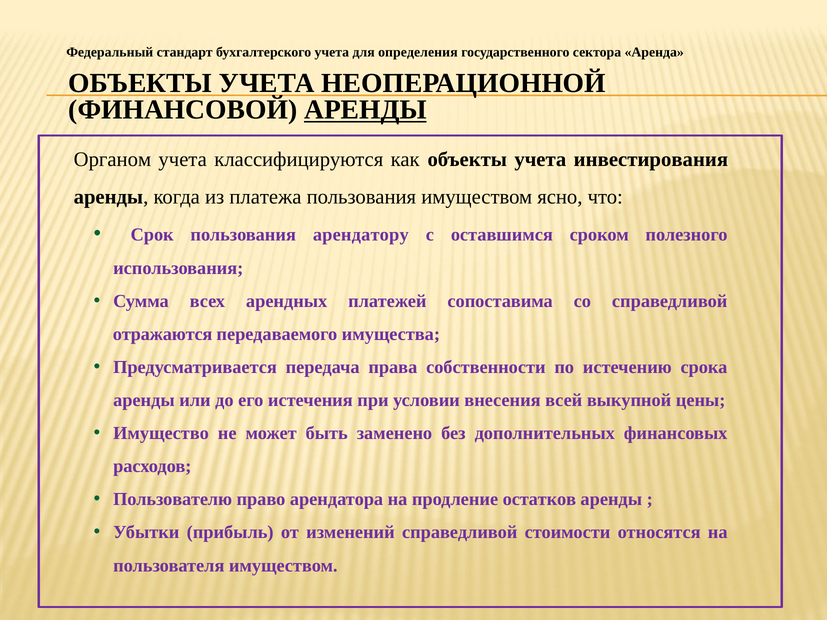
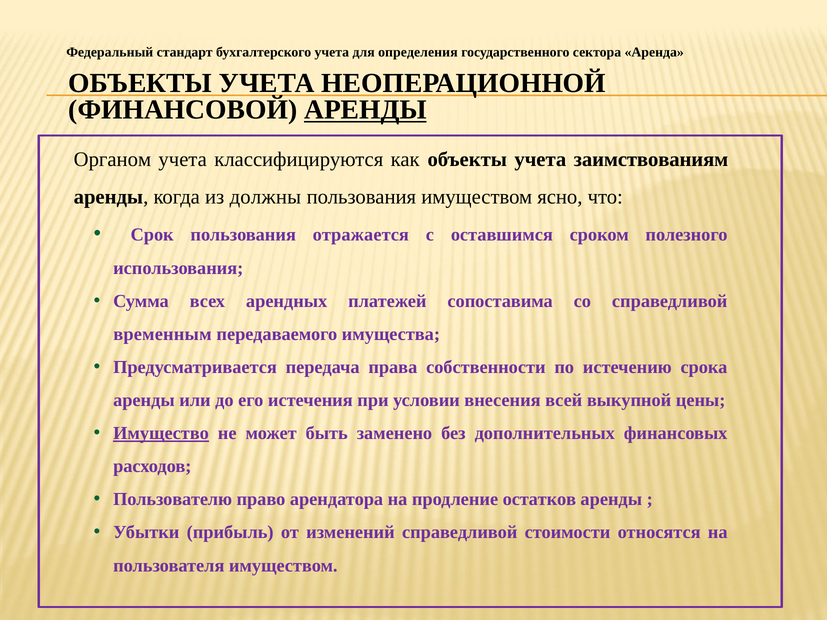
инвестирования: инвестирования -> заимствованиям (651, 160)
платежа: платежа -> должны (265, 197)
арендатору: арендатору -> отражается (361, 235)
отражаются: отражаются -> временным (162, 334)
Имущество underline: none -> present (161, 433)
